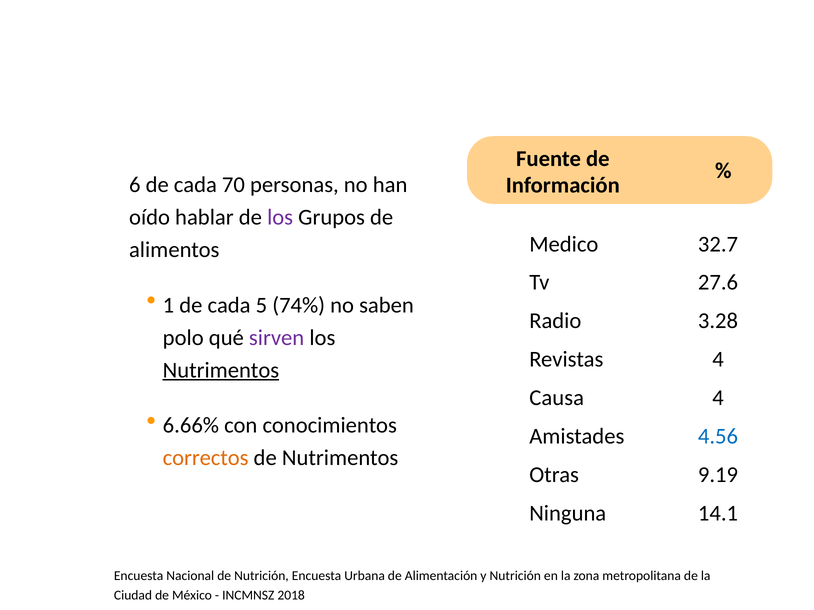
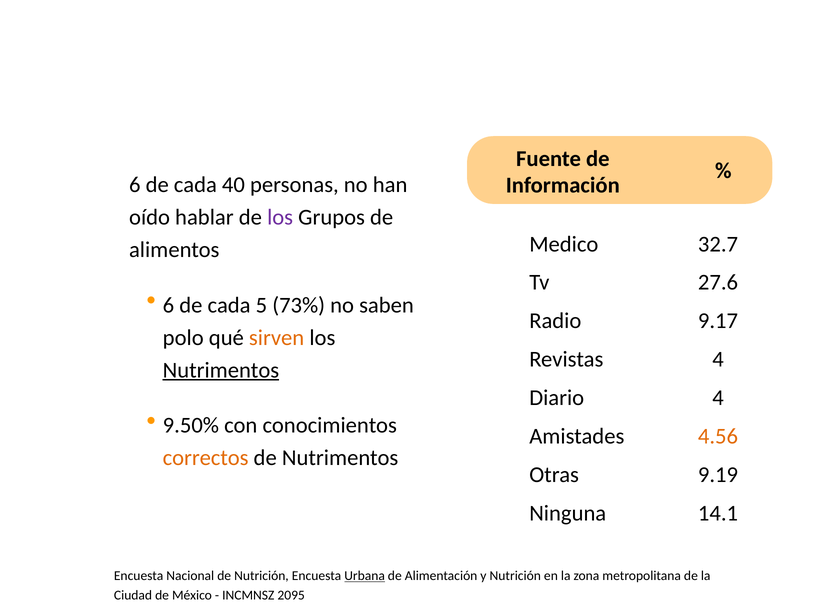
70: 70 -> 40 (233, 185)
1: 1 -> 6 (168, 305)
74%: 74% -> 73% (299, 305)
3.28: 3.28 -> 9.17 (718, 321)
sirven colour: purple -> orange (277, 338)
Causa: Causa -> Diario (557, 398)
6.66%: 6.66% -> 9.50% (191, 426)
4.56 colour: blue -> orange (718, 437)
Urbana underline: none -> present (365, 576)
2018: 2018 -> 2095 (291, 596)
